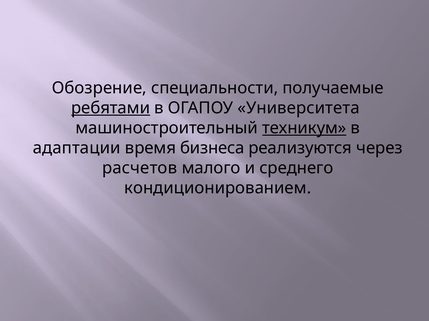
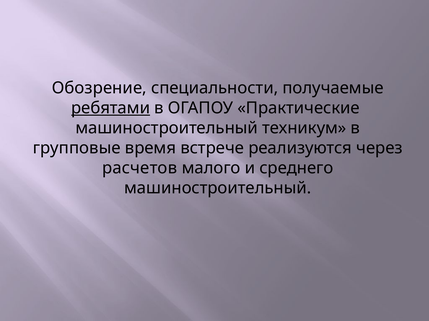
Университета: Университета -> Практические (299, 108)
техникум underline: present -> none (304, 128)
адаптации: адаптации -> групповые (77, 148)
бизнеса: бизнеса -> встрече (212, 148)
кондиционированием: кондиционированием -> машиностроительный (218, 189)
